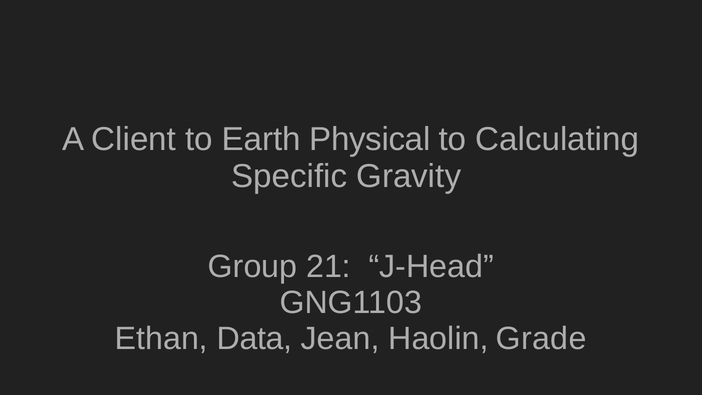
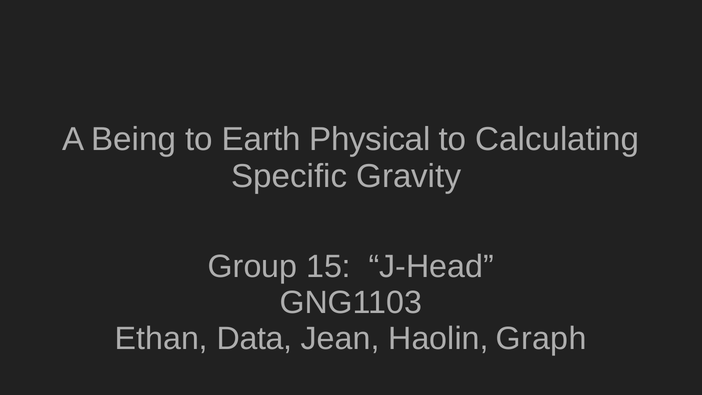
Client: Client -> Being (134, 139)
21: 21 -> 15 (329, 267)
Grade: Grade -> Graph (541, 338)
